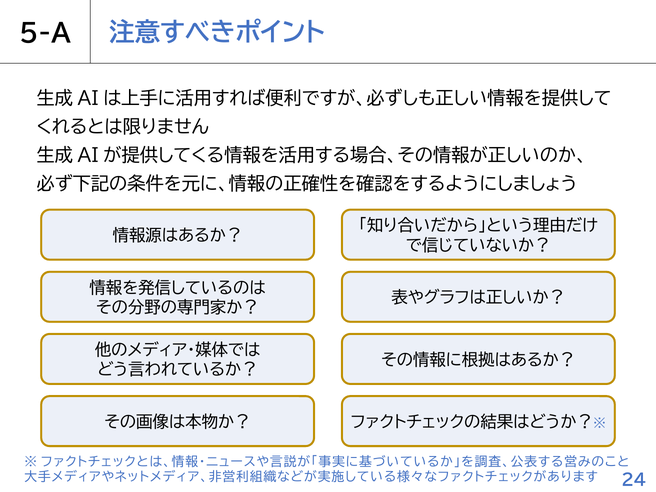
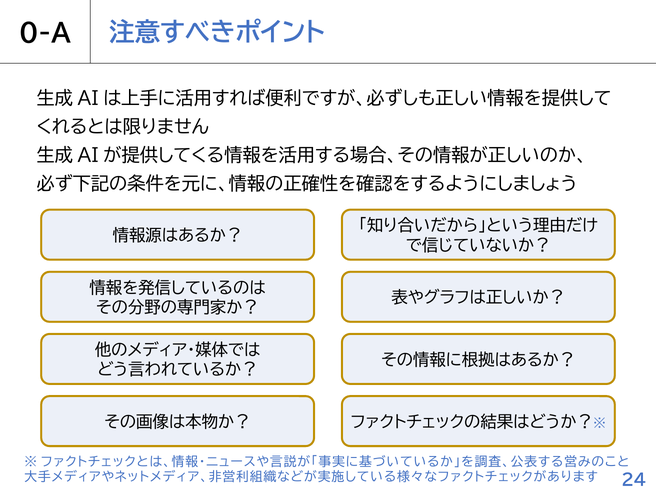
5-A: 5-A -> 0-A (45, 34)
